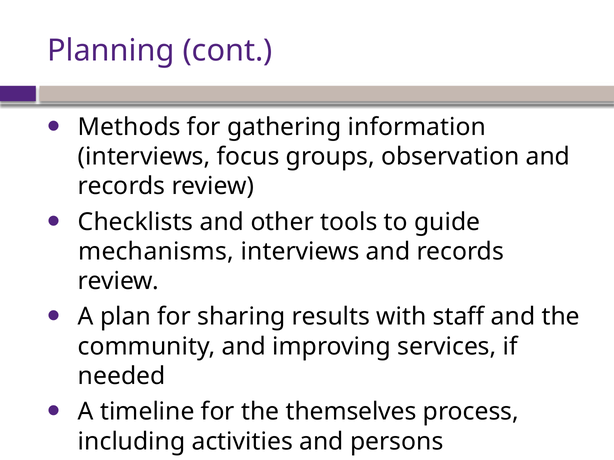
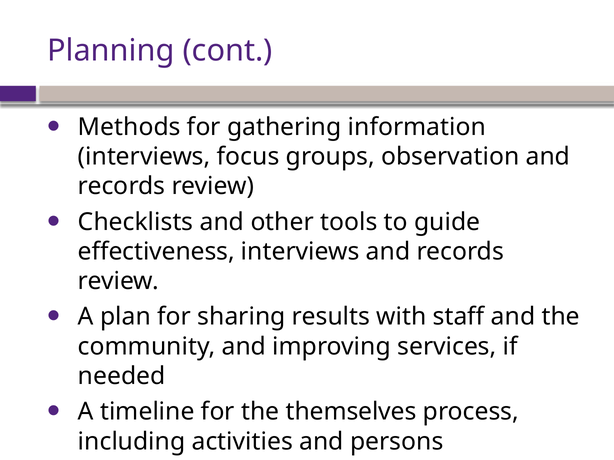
mechanisms: mechanisms -> effectiveness (156, 252)
